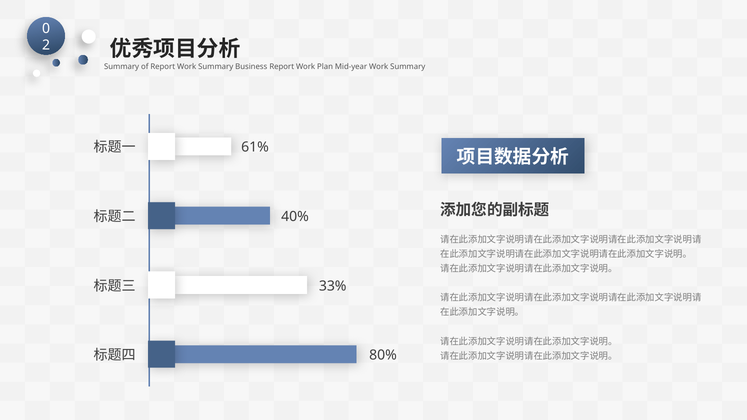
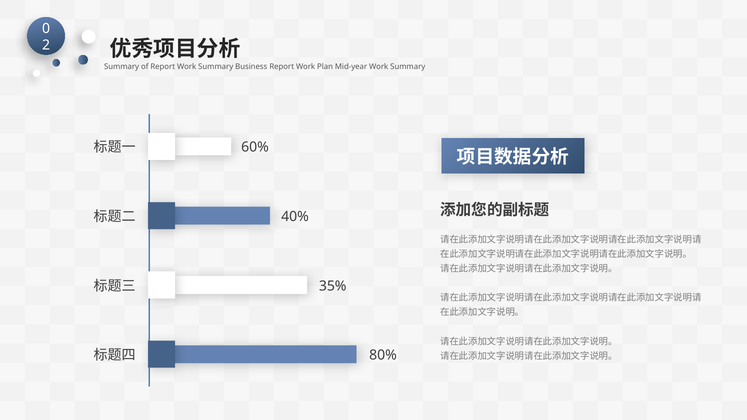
61%: 61% -> 60% (255, 147)
33%: 33% -> 35% (333, 286)
